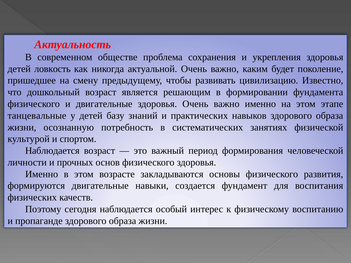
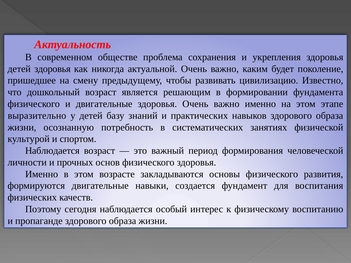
детей ловкость: ловкость -> здоровья (52, 69)
танцевальные: танцевальные -> выразительно (37, 116)
